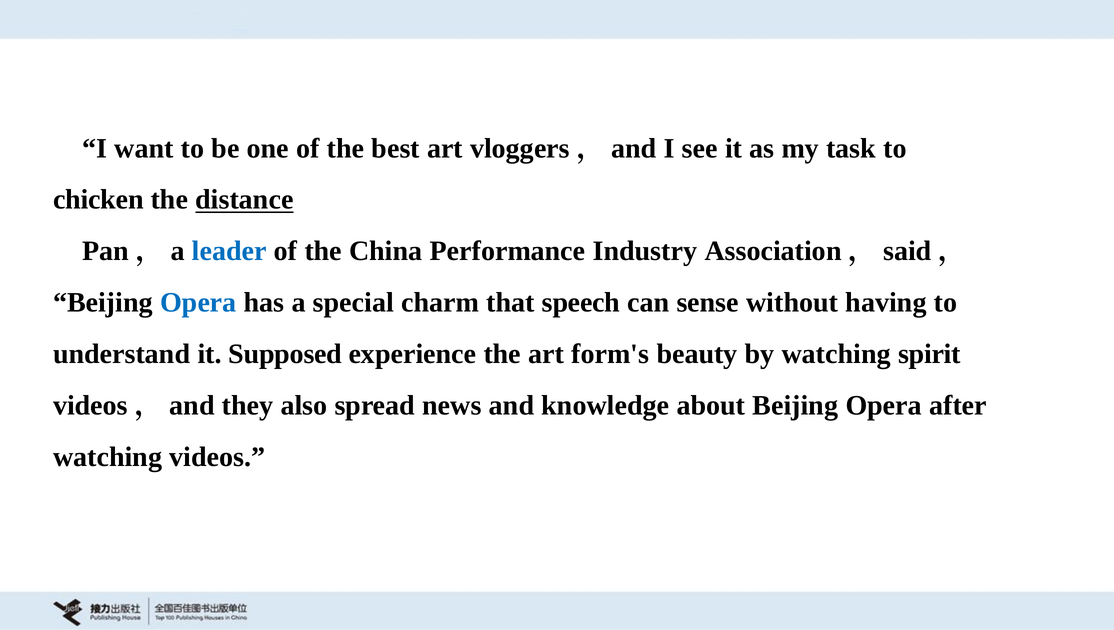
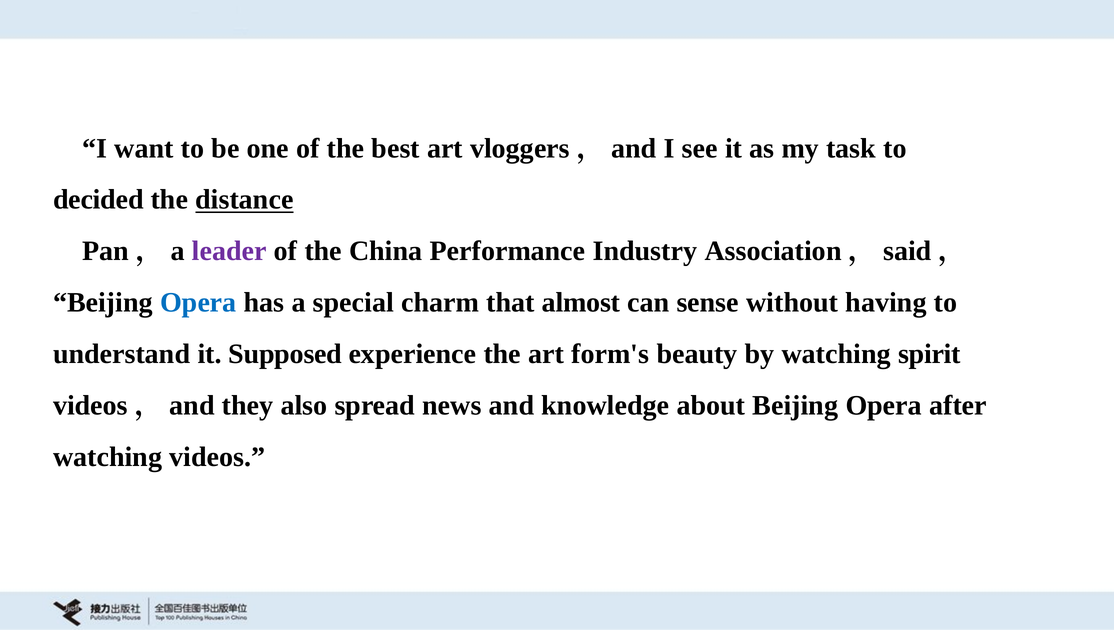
chicken: chicken -> decided (98, 200)
leader colour: blue -> purple (229, 251)
speech: speech -> almost (581, 303)
